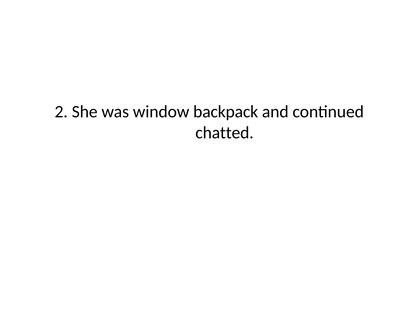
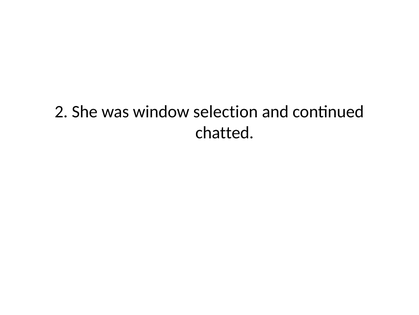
backpack: backpack -> selection (226, 112)
